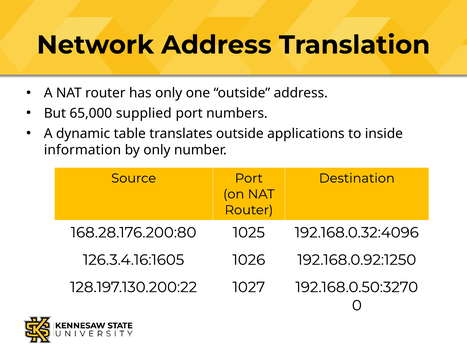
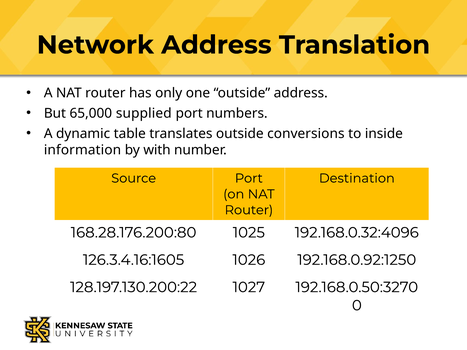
applications: applications -> conversions (306, 134)
by only: only -> with (157, 150)
